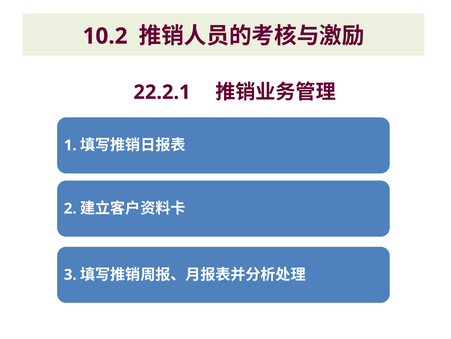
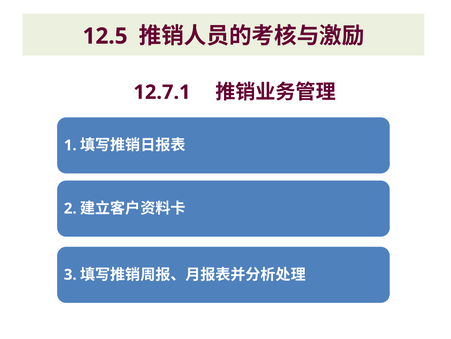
10.2: 10.2 -> 12.5 (105, 36)
22.2.1: 22.2.1 -> 12.7.1 (162, 92)
